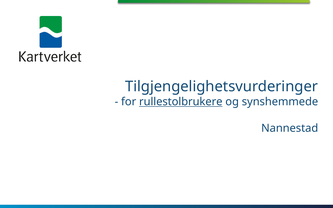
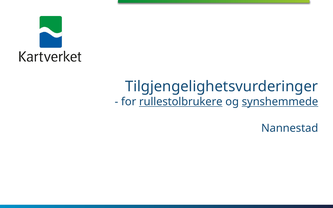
synshemmede underline: none -> present (280, 102)
